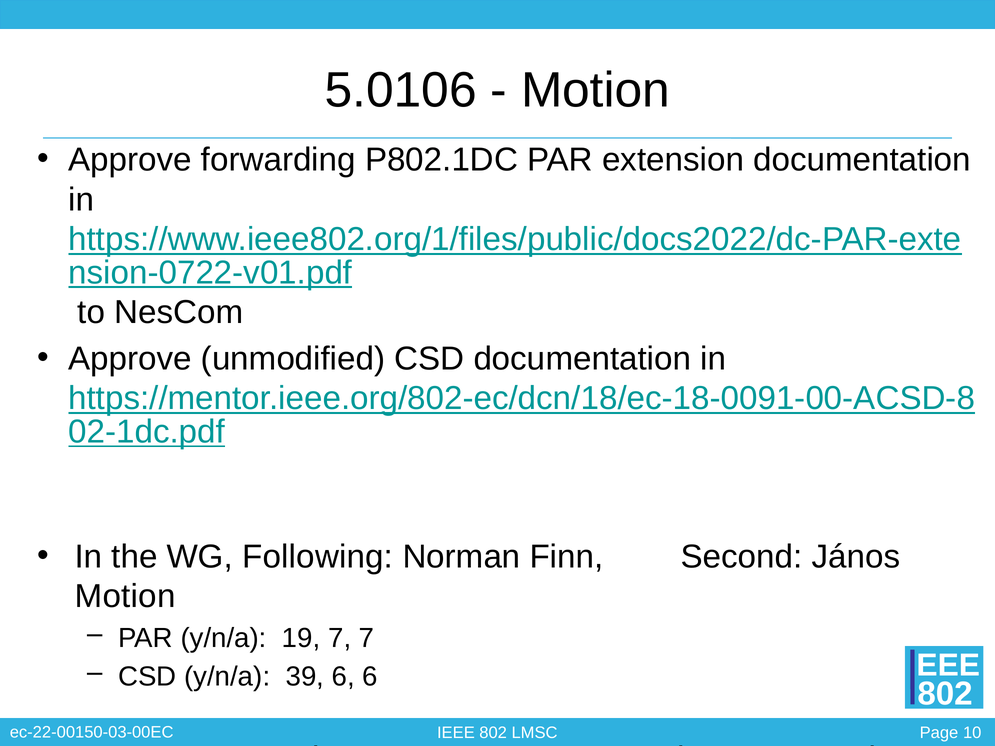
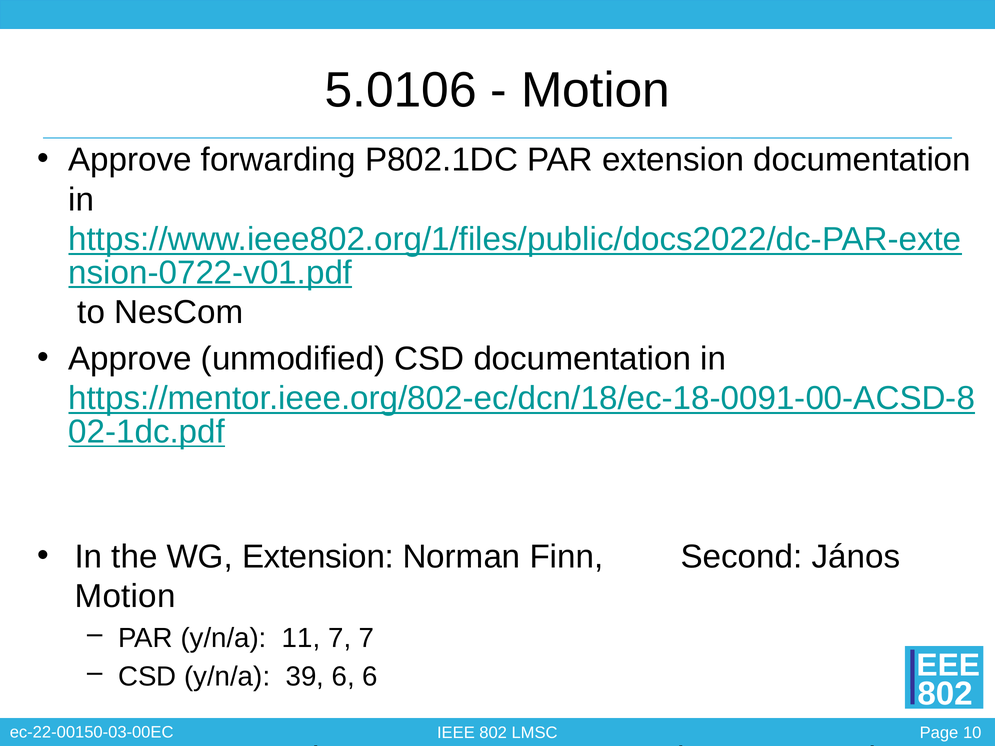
WG Following: Following -> Extension (318, 557)
19: 19 -> 11 (301, 638)
